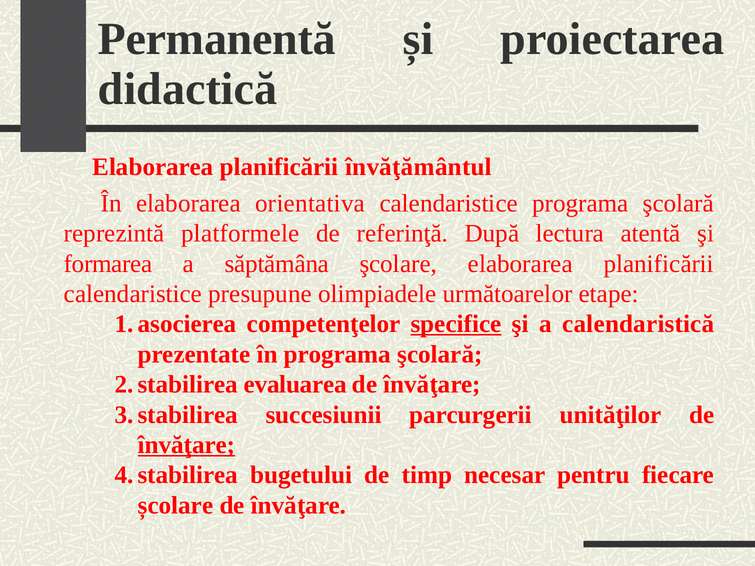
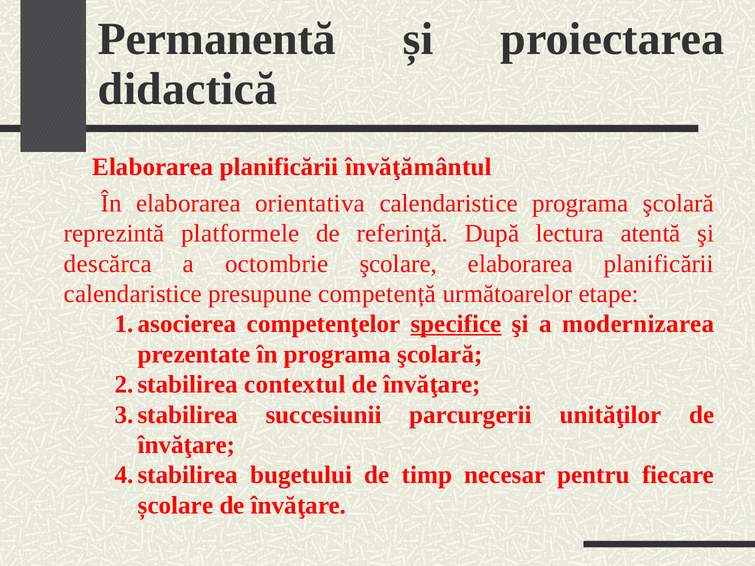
formarea: formarea -> descărca (108, 264)
săptămâna: săptămâna -> octombrie (277, 264)
olimpiadele: olimpiadele -> competență (377, 294)
calendaristică: calendaristică -> modernizarea (638, 324)
evaluarea: evaluarea -> contextul (295, 385)
învăţare underline: present -> none (186, 445)
